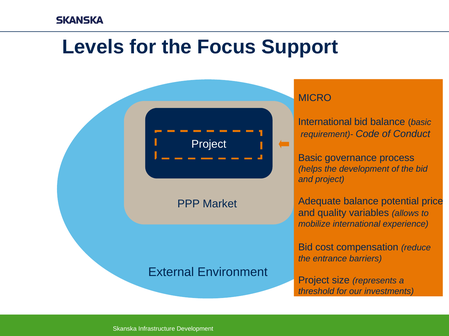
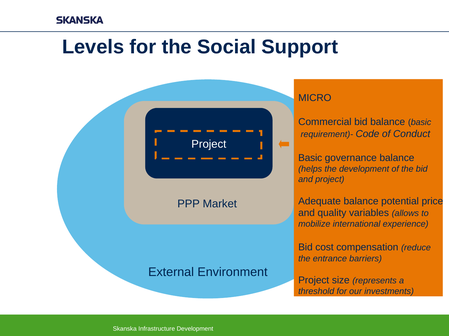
Focus: Focus -> Social (227, 47)
International: International -> Commercial (325, 122)
governance process: process -> balance (397, 158)
